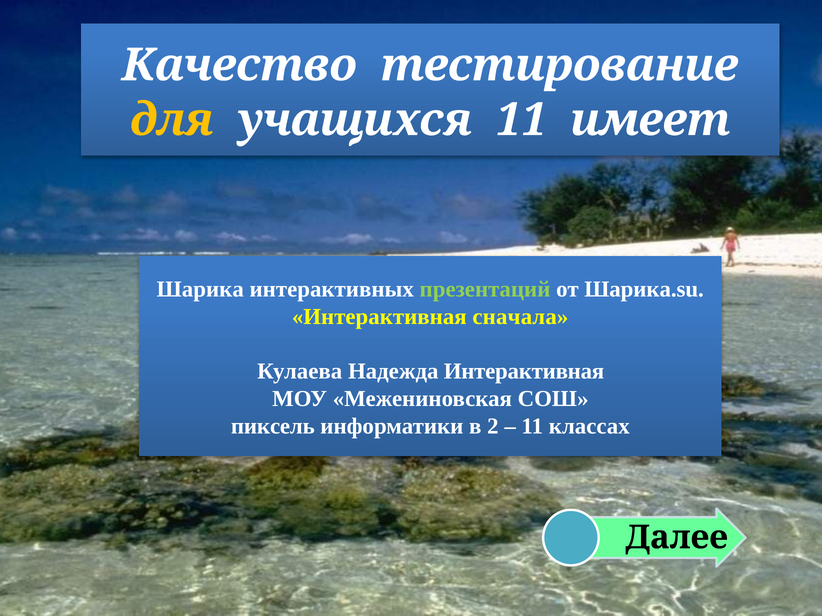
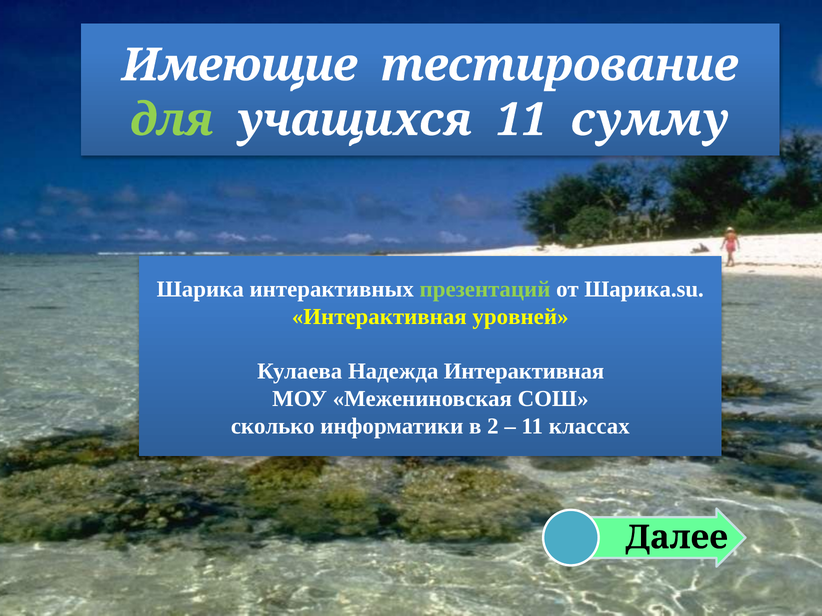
Качество: Качество -> Имеющие (240, 65)
для colour: yellow -> light green (172, 120)
имеет: имеет -> сумму (650, 120)
сначала: сначала -> уровней (520, 317)
пиксель: пиксель -> сколько (273, 427)
